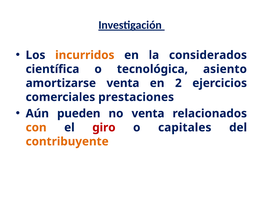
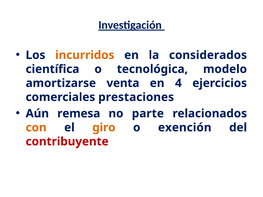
asiento: asiento -> modelo (225, 69)
2: 2 -> 4 (178, 83)
pueden: pueden -> remesa (79, 114)
no venta: venta -> parte (148, 114)
giro colour: red -> orange (104, 128)
capitales: capitales -> exención (185, 128)
contribuyente colour: orange -> red (67, 142)
